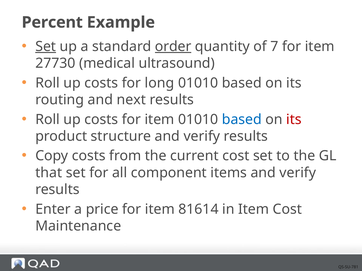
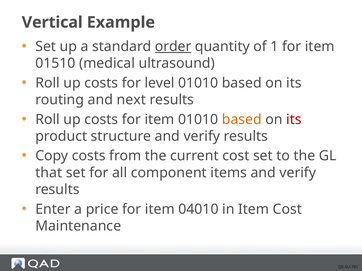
Percent: Percent -> Vertical (52, 22)
Set underline: present -> none (46, 47)
7: 7 -> 1 (274, 47)
27730: 27730 -> 01510 (55, 63)
long: long -> level (160, 83)
based colour: blue -> orange (242, 120)
81614: 81614 -> 04010 (198, 210)
